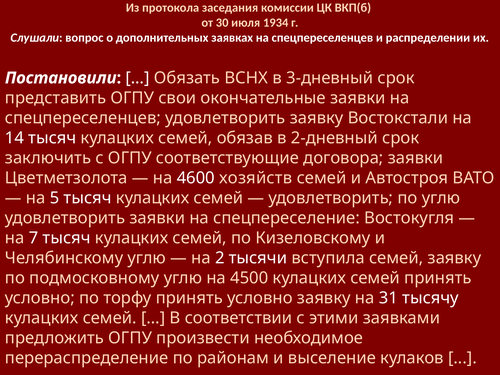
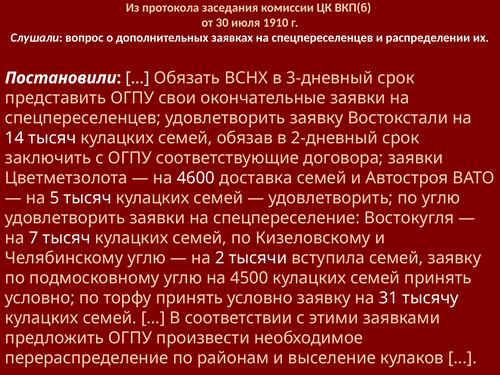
1934: 1934 -> 1910 (276, 23)
хозяйств: хозяйств -> доставка (256, 178)
